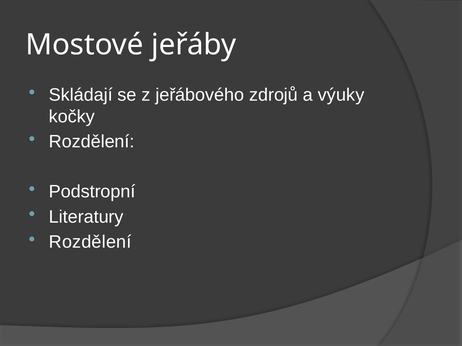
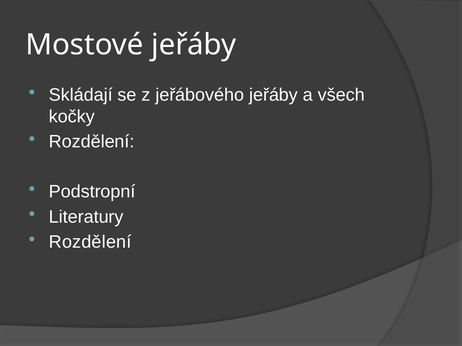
jeřábového zdrojů: zdrojů -> jeřáby (274, 95)
výuky: výuky -> všech (341, 95)
